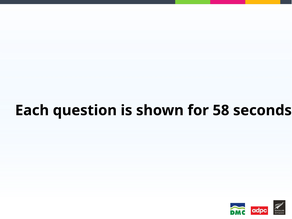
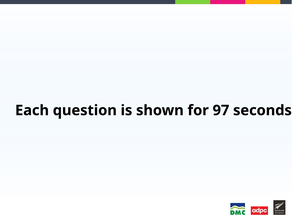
58: 58 -> 97 (221, 110)
